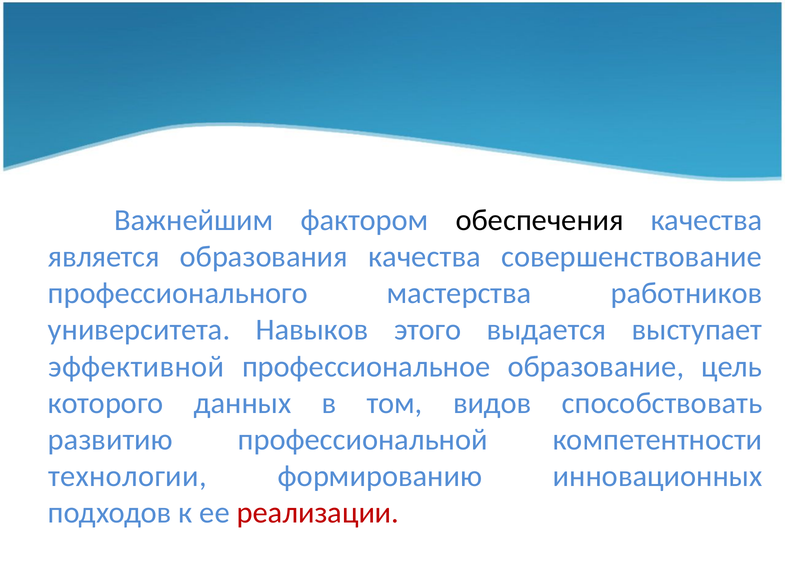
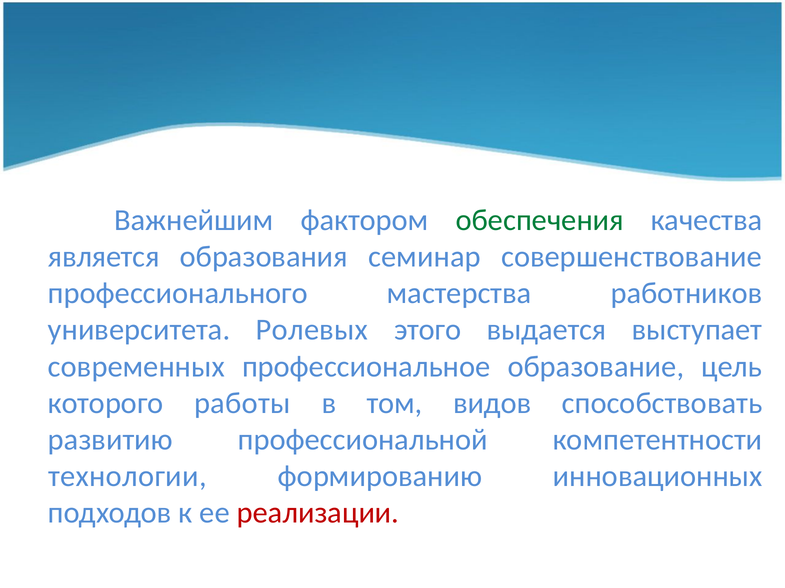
обеспечения colour: black -> green (540, 220)
образования качества: качества -> семинар (425, 257)
Навыков: Навыков -> Ролевых (312, 330)
эффективной: эффективной -> современных (136, 367)
данных: данных -> работы (242, 404)
